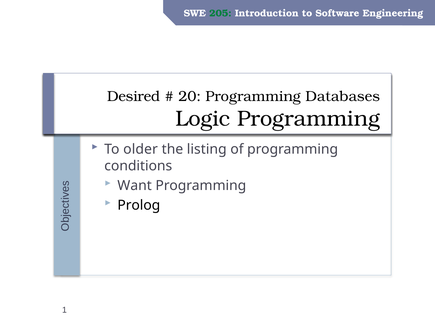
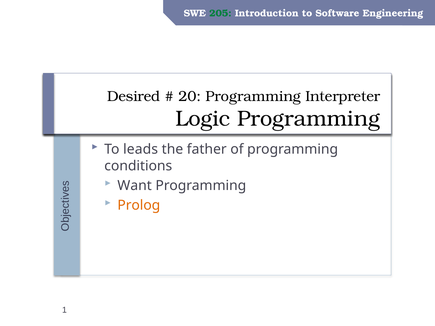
Databases: Databases -> Interpreter (343, 96)
older: older -> leads (141, 149)
listing: listing -> father (207, 149)
Prolog colour: black -> orange (139, 205)
